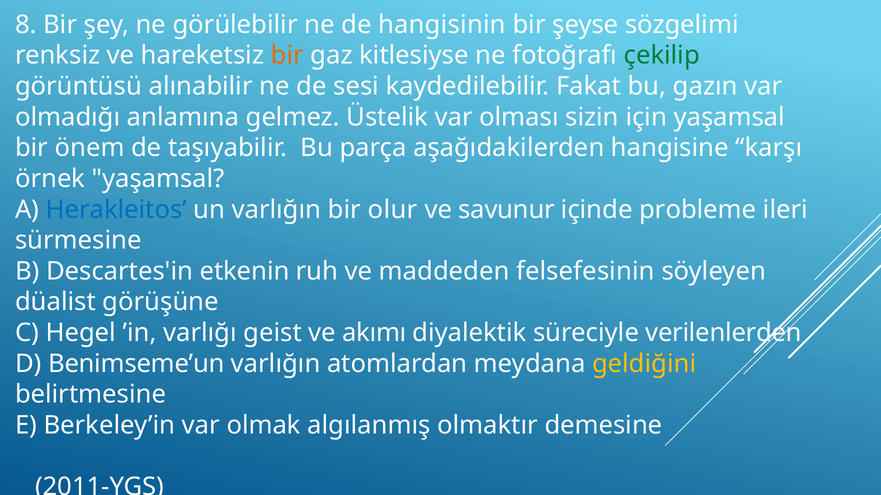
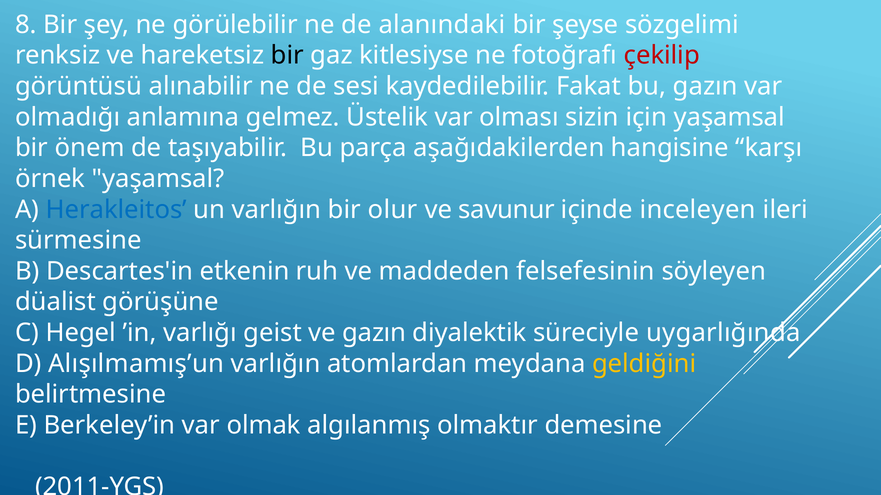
hangisinin: hangisinin -> alanındaki (442, 25)
bir colour: orange -> black (287, 56)
çekilip colour: green -> red (662, 56)
probleme: probleme -> inceleyen (698, 210)
ve akımı: akımı -> gazın (374, 333)
verilenlerden: verilenlerden -> uygarlığında (723, 333)
Benimseme’un: Benimseme’un -> Alışılmamış’un (136, 364)
